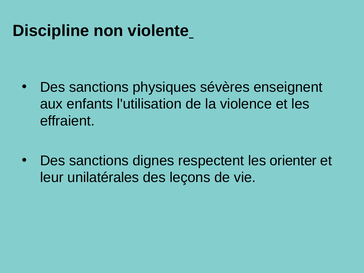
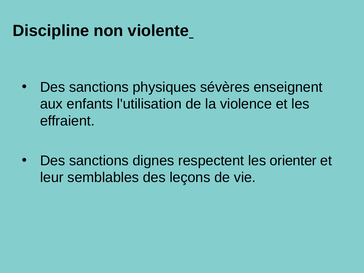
unilatérales: unilatérales -> semblables (103, 178)
